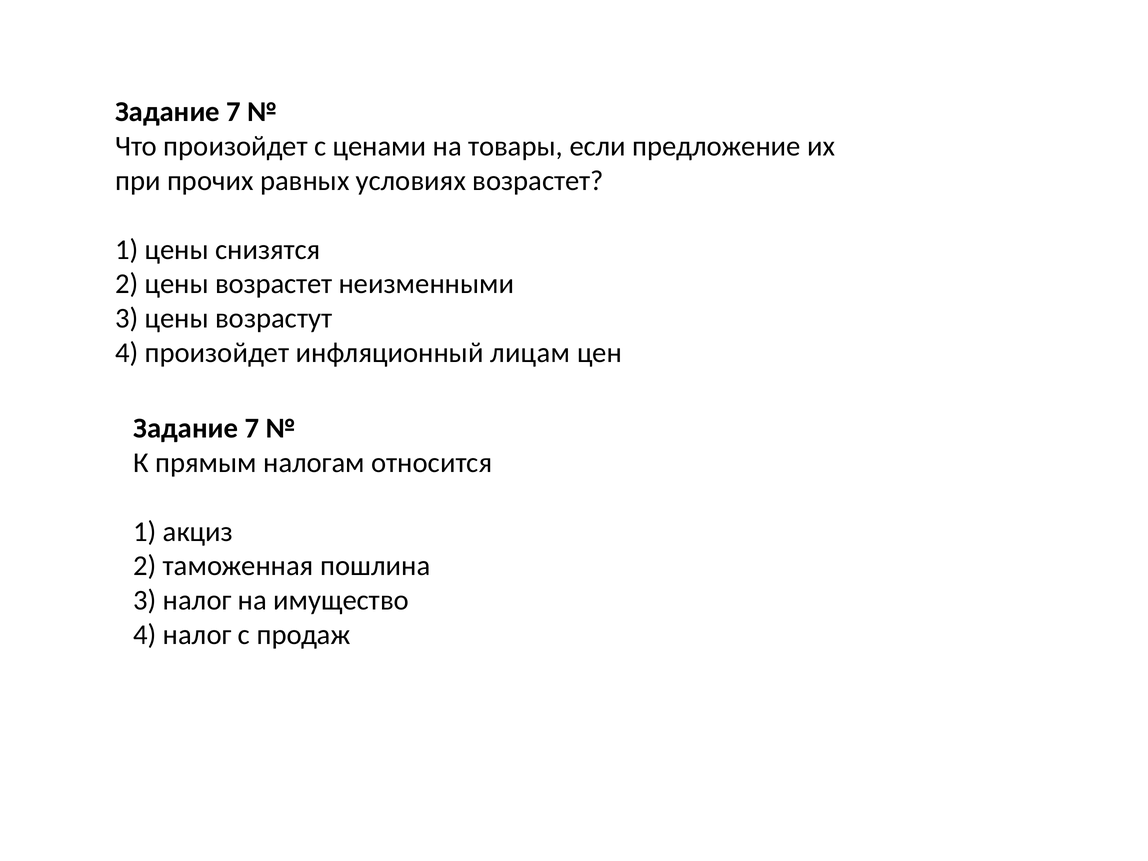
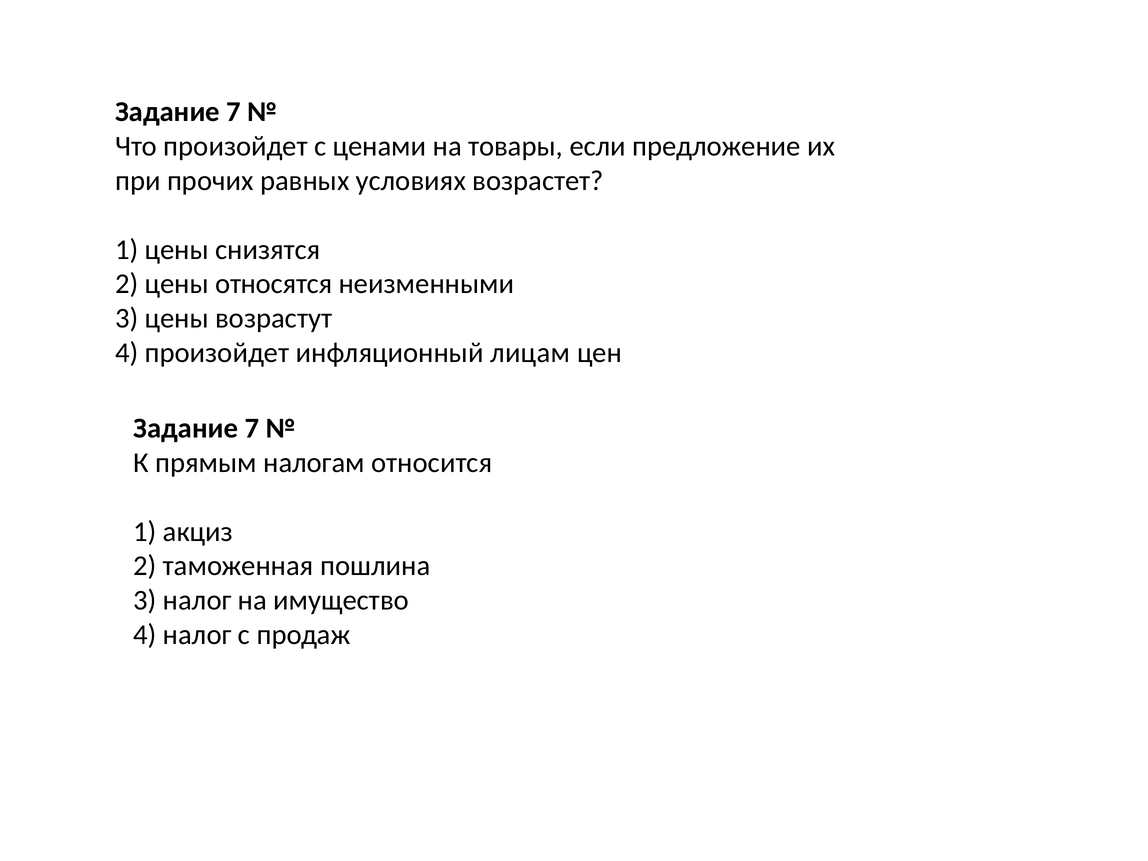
цены возрастет: возрастет -> относятся (274, 284)
